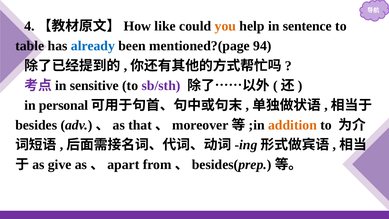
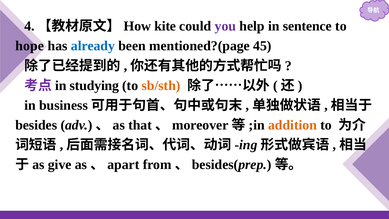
like: like -> kite (165, 26)
you colour: orange -> purple (225, 26)
table: table -> hope (30, 46)
94: 94 -> 45 (262, 46)
sensitive: sensitive -> studying (94, 85)
sb/sth colour: purple -> orange (161, 85)
personal: personal -> business (63, 105)
